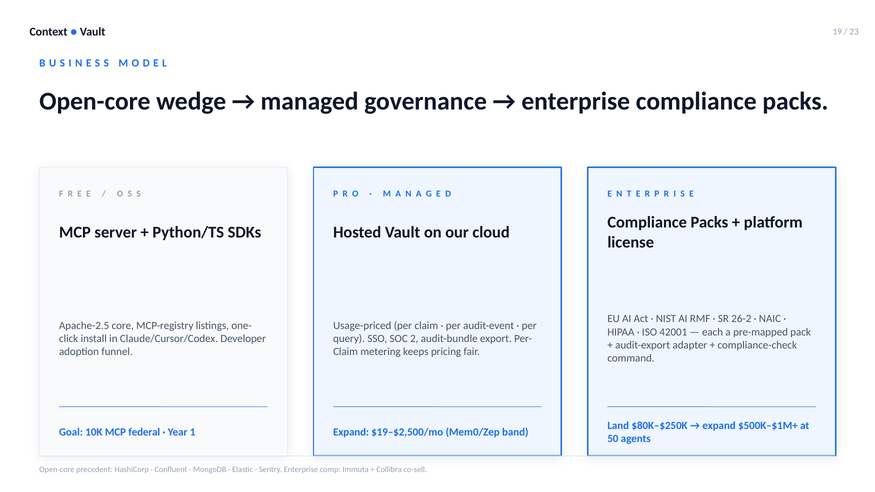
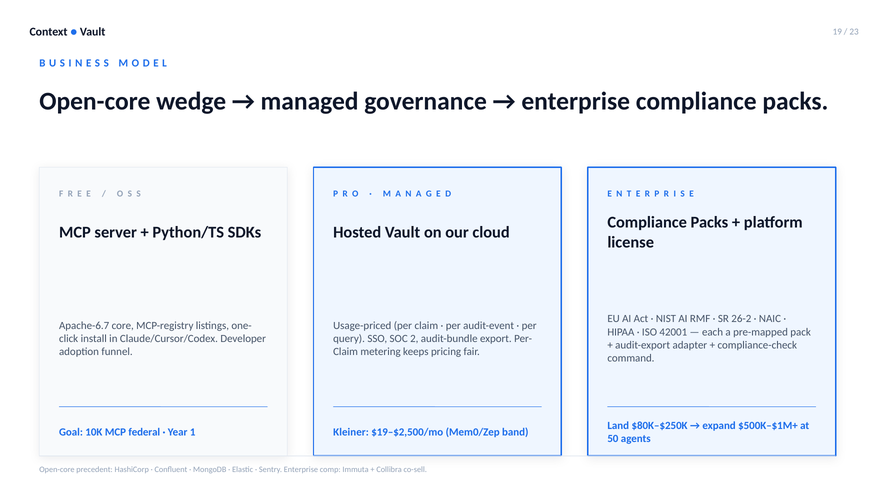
Apache-2.5: Apache-2.5 -> Apache-6.7 (84, 326)
Expand: Expand -> Kleiner (351, 432)
